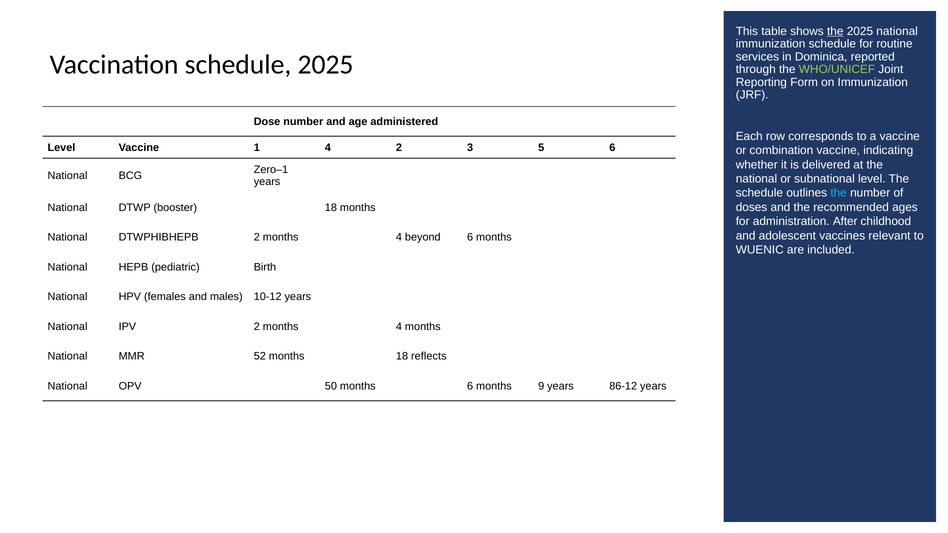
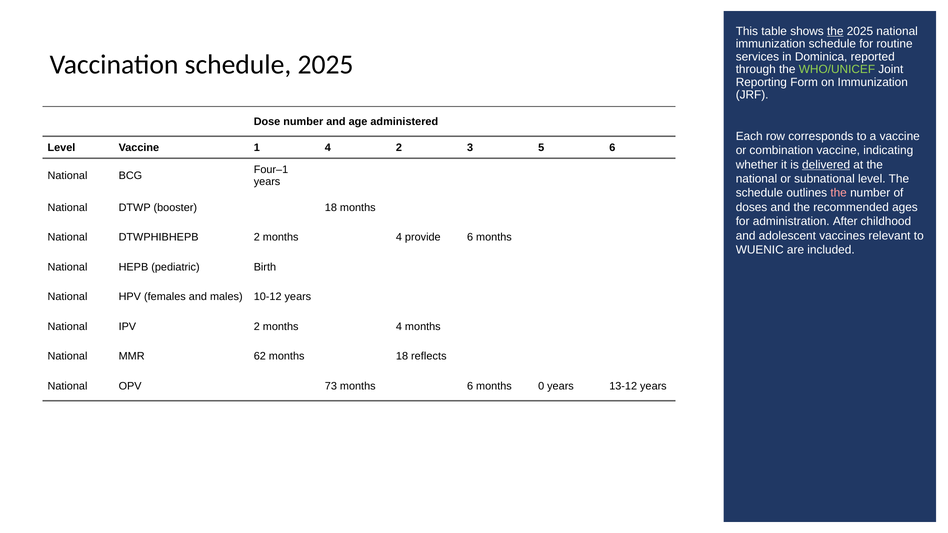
delivered underline: none -> present (826, 165)
Zero–1: Zero–1 -> Four–1 (271, 170)
the colour: light blue -> pink (839, 193)
beyond: beyond -> provide (423, 237)
52: 52 -> 62 (260, 356)
50: 50 -> 73 (331, 386)
9: 9 -> 0 (541, 386)
86-12: 86-12 -> 13-12 (623, 386)
